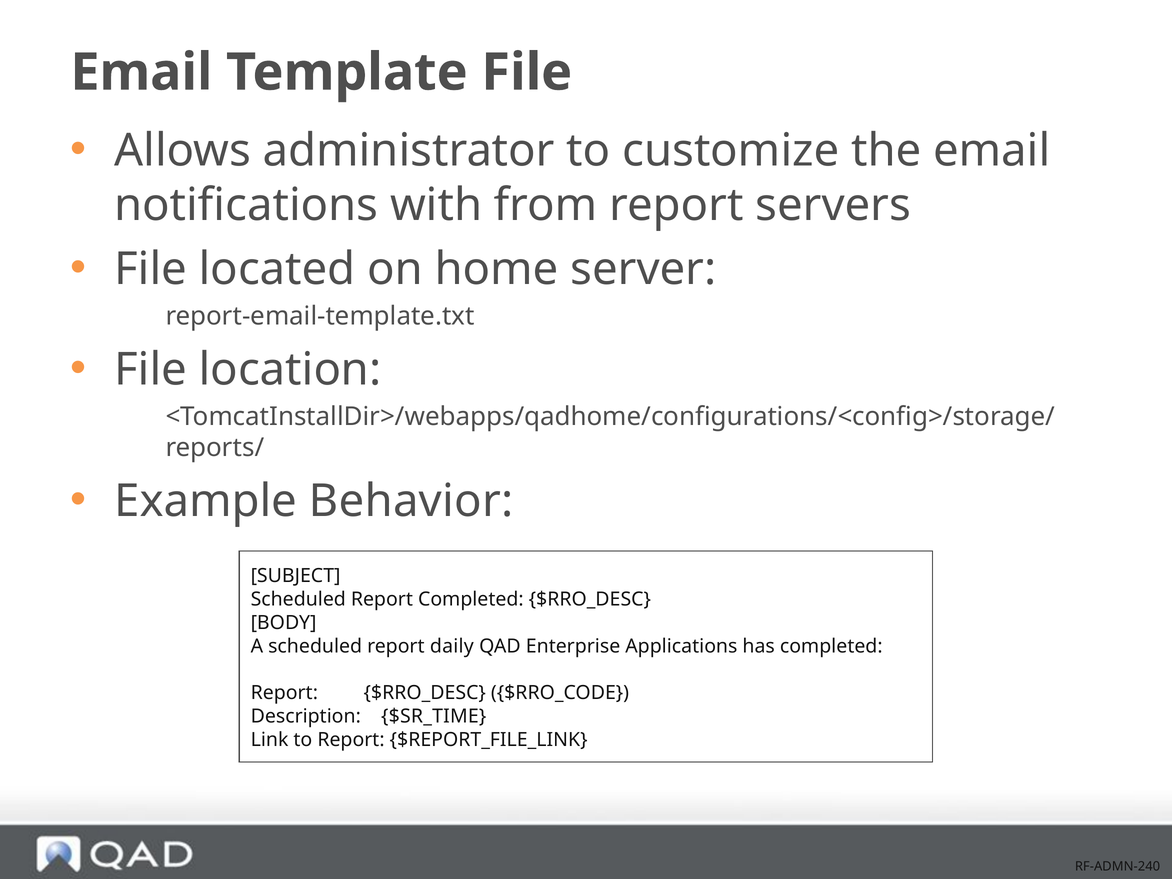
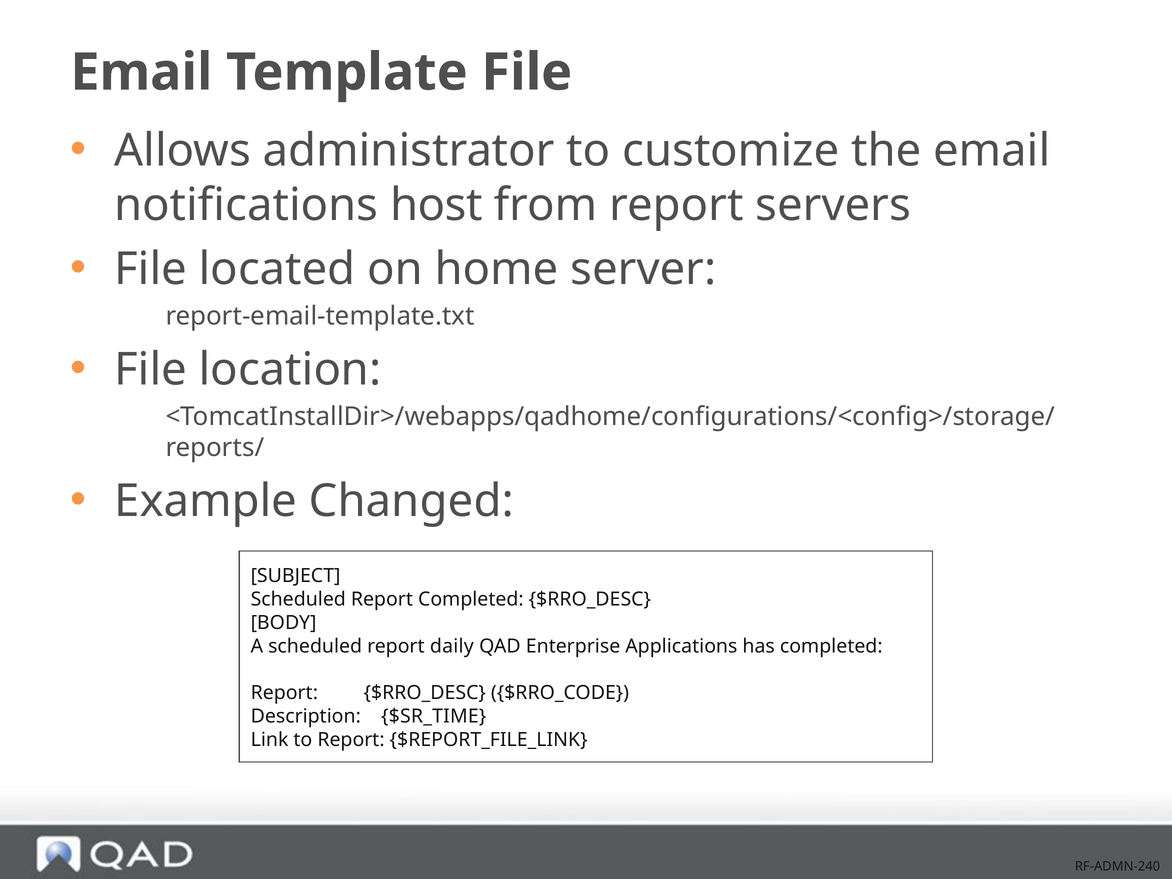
with: with -> host (436, 205)
Behavior: Behavior -> Changed (411, 501)
